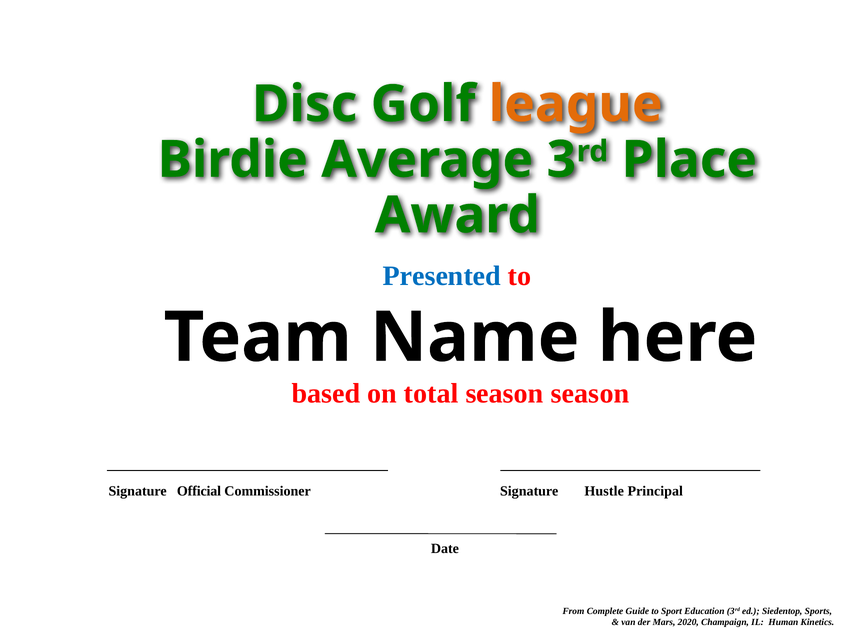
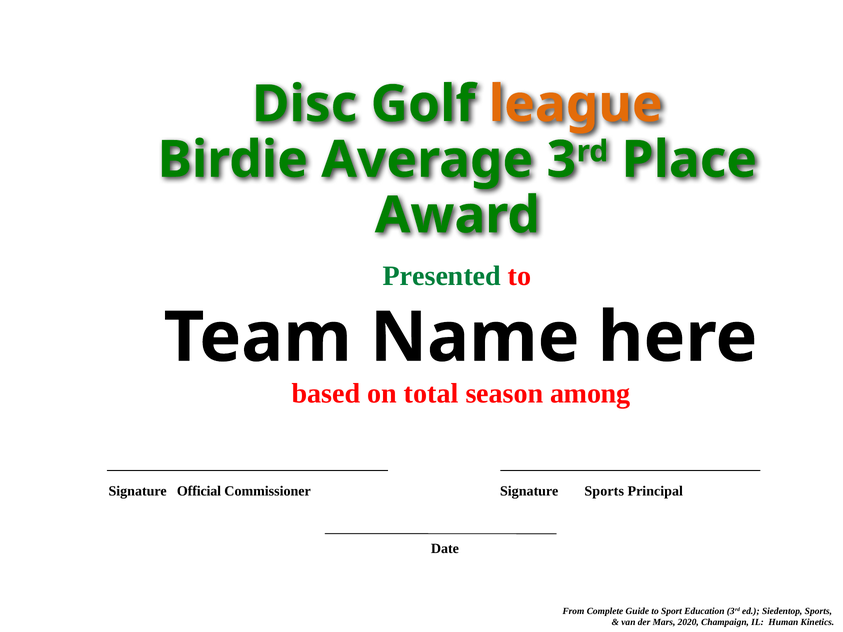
Presented colour: blue -> green (442, 276)
season: season -> among (590, 394)
Signature Hustle: Hustle -> Sports (604, 491)
